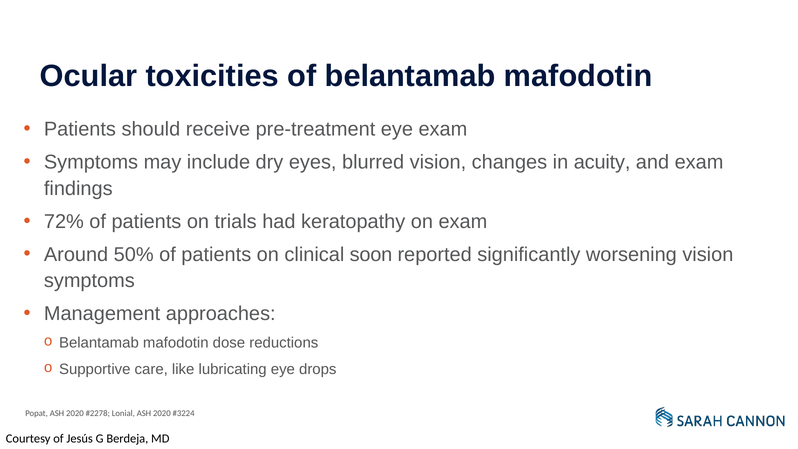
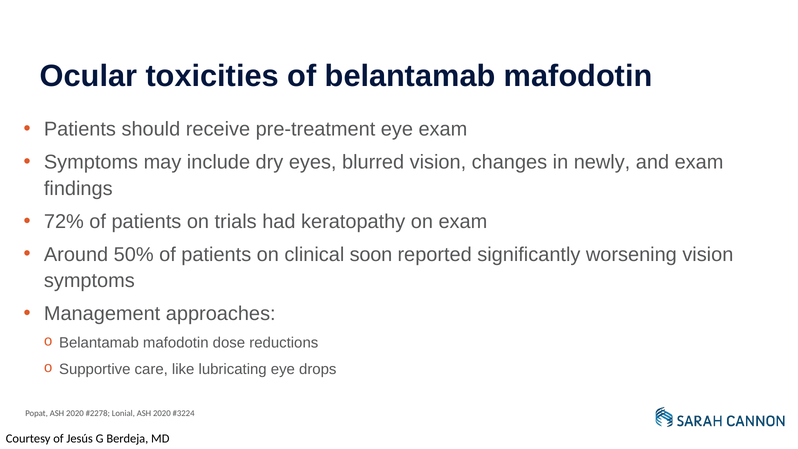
acuity: acuity -> newly (602, 162)
